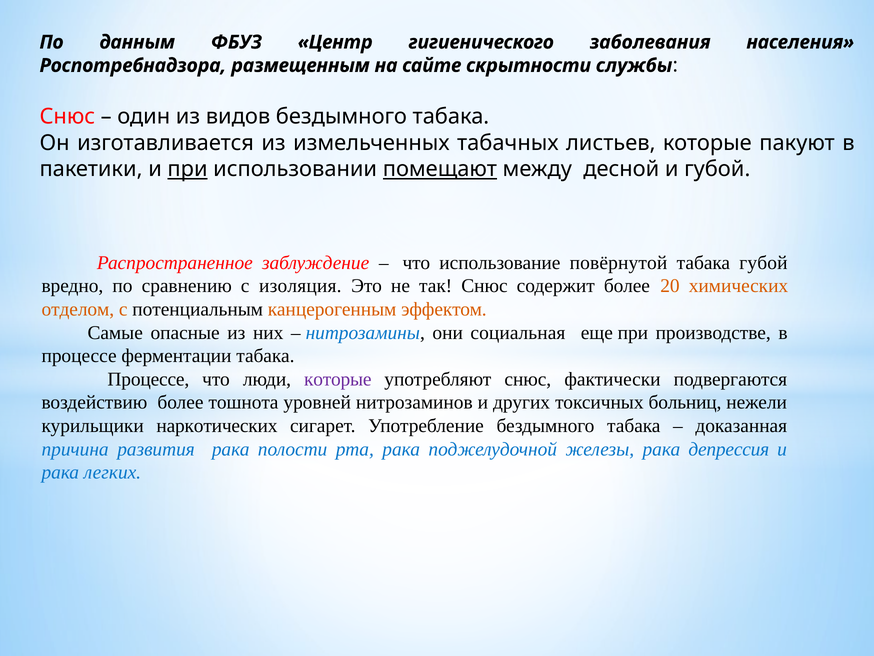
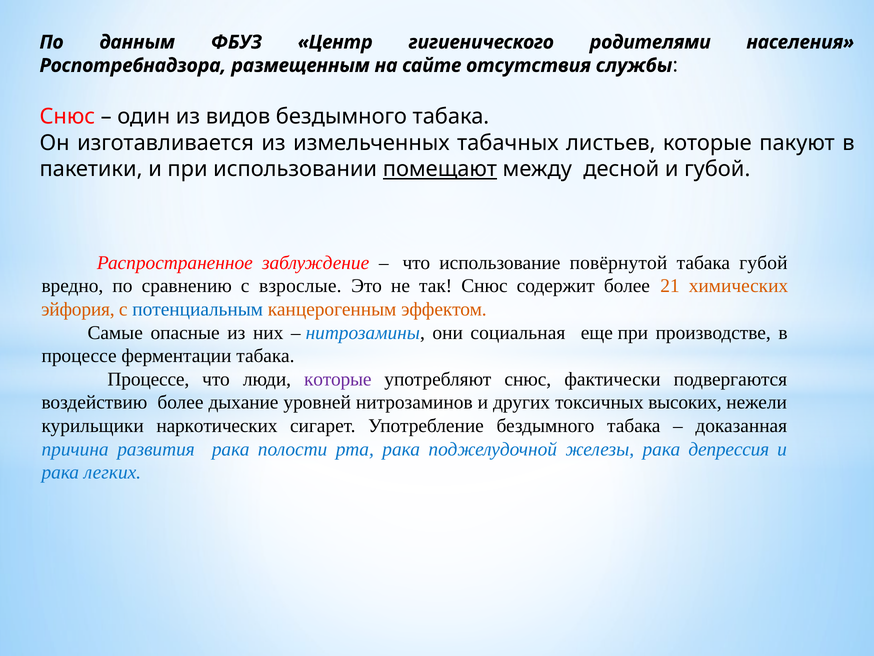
заболевания: заболевания -> родителями (650, 42)
скрытности: скрытности -> отсутствия (529, 65)
при underline: present -> none (188, 169)
изоляция: изоляция -> взрослые (300, 286)
20: 20 -> 21 (670, 286)
отделом: отделом -> эйфория (78, 309)
потенциальным colour: black -> blue (198, 309)
тошнота: тошнота -> дыхание (244, 402)
больниц: больниц -> высоких (685, 402)
